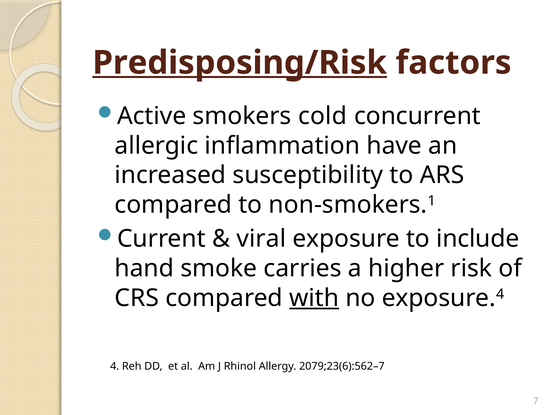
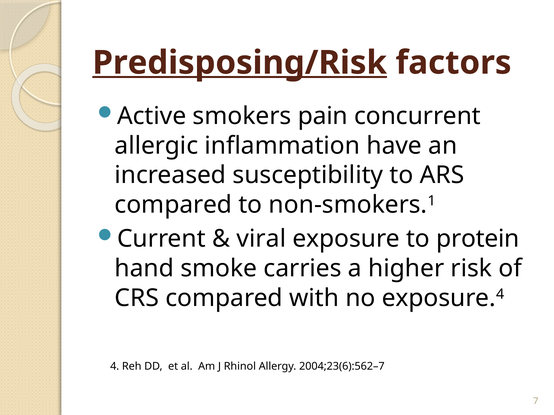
cold: cold -> pain (323, 116)
include: include -> protein (478, 239)
with underline: present -> none (314, 298)
2079;23(6):562–7: 2079;23(6):562–7 -> 2004;23(6):562–7 (342, 367)
